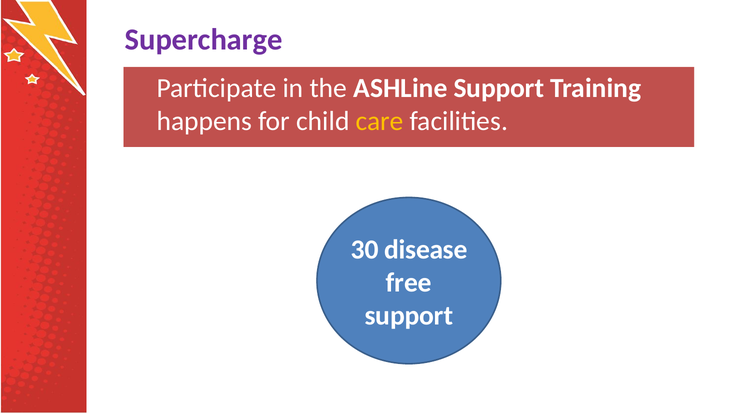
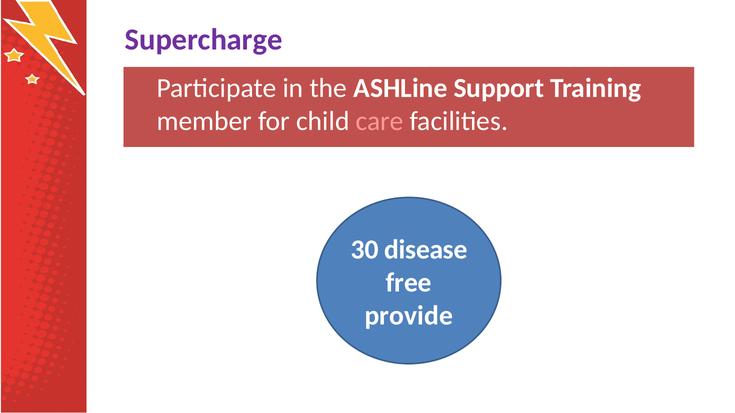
happens: happens -> member (204, 121)
care colour: yellow -> pink (380, 121)
support: support -> provide (409, 316)
